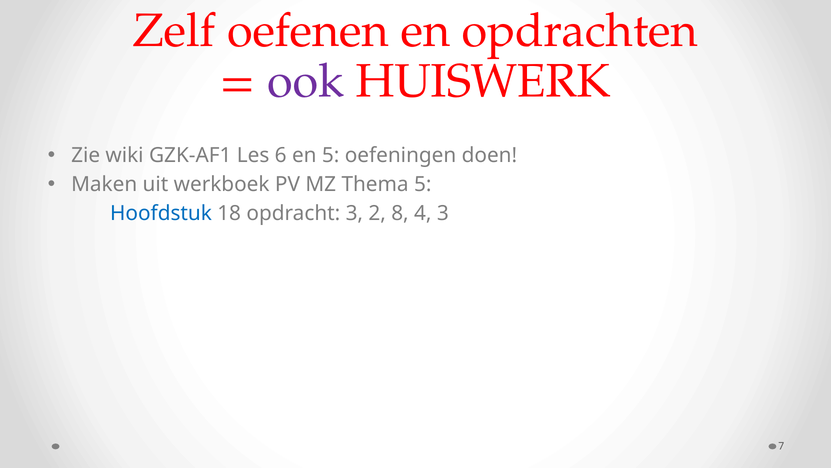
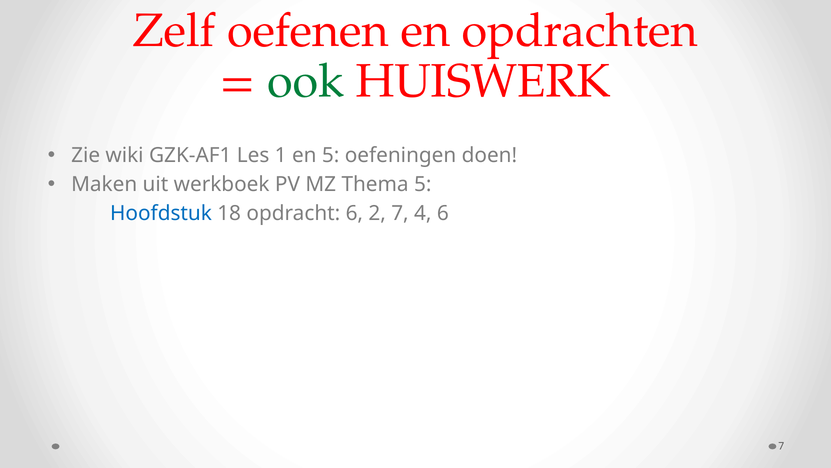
ook colour: purple -> green (306, 81)
6: 6 -> 1 (281, 155)
opdracht 3: 3 -> 6 (354, 213)
2 8: 8 -> 7 (400, 213)
4 3: 3 -> 6 (443, 213)
